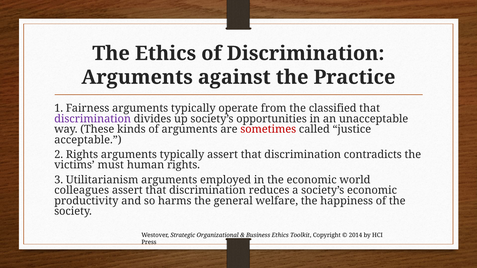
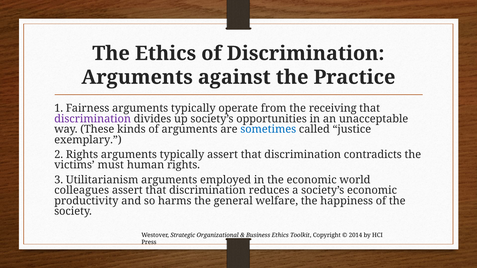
classified: classified -> receiving (333, 108)
sometimes colour: red -> blue (268, 129)
acceptable: acceptable -> exemplary (88, 140)
